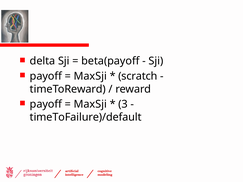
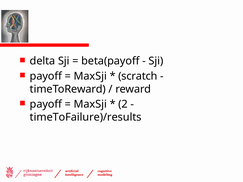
3: 3 -> 2 (123, 104)
timeToFailure)/default: timeToFailure)/default -> timeToFailure)/results (86, 117)
